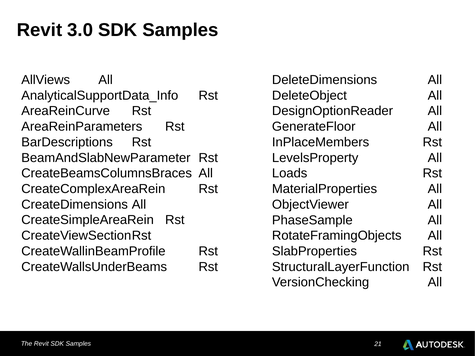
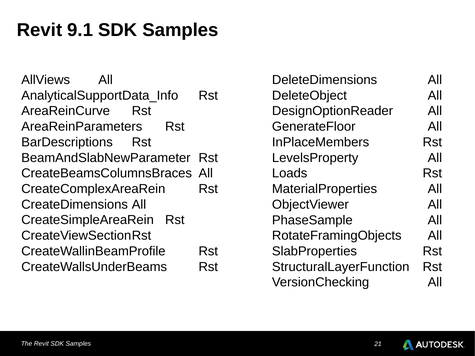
3.0: 3.0 -> 9.1 (80, 30)
